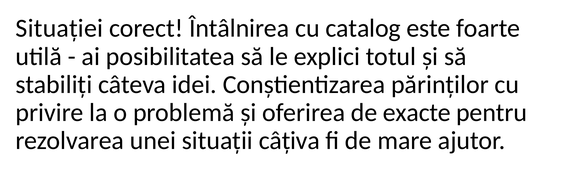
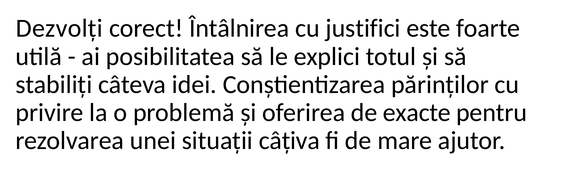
Situației: Situației -> Dezvolți (59, 28)
catalog: catalog -> justifici (363, 28)
